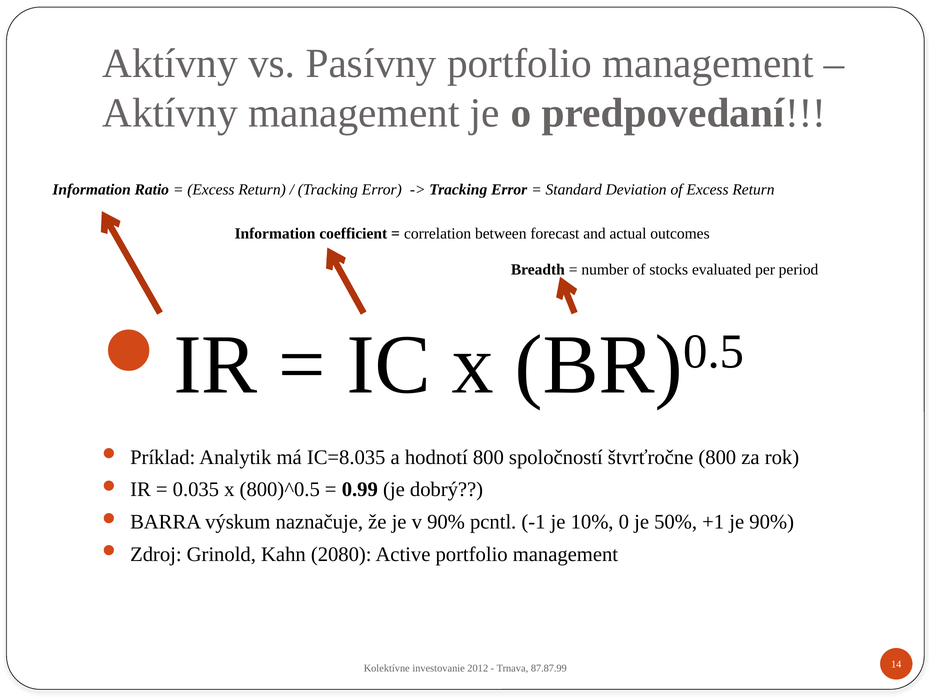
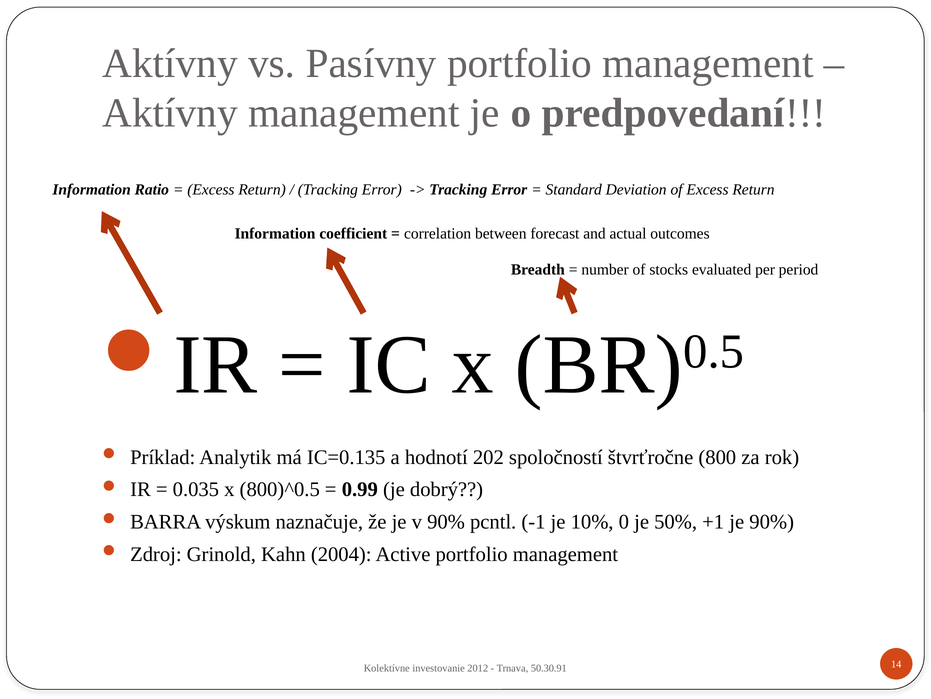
IC=8.035: IC=8.035 -> IC=0.135 (346, 457)
hodnotí 800: 800 -> 202 (488, 457)
2080: 2080 -> 2004 (341, 554)
87.87.99: 87.87.99 -> 50.30.91 (549, 668)
